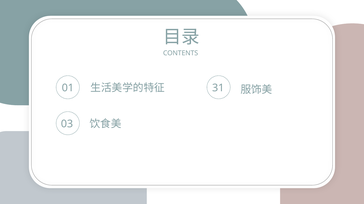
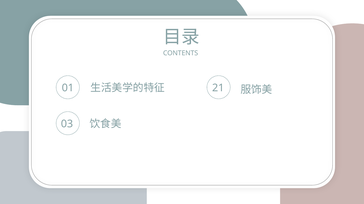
31: 31 -> 21 (218, 88)
